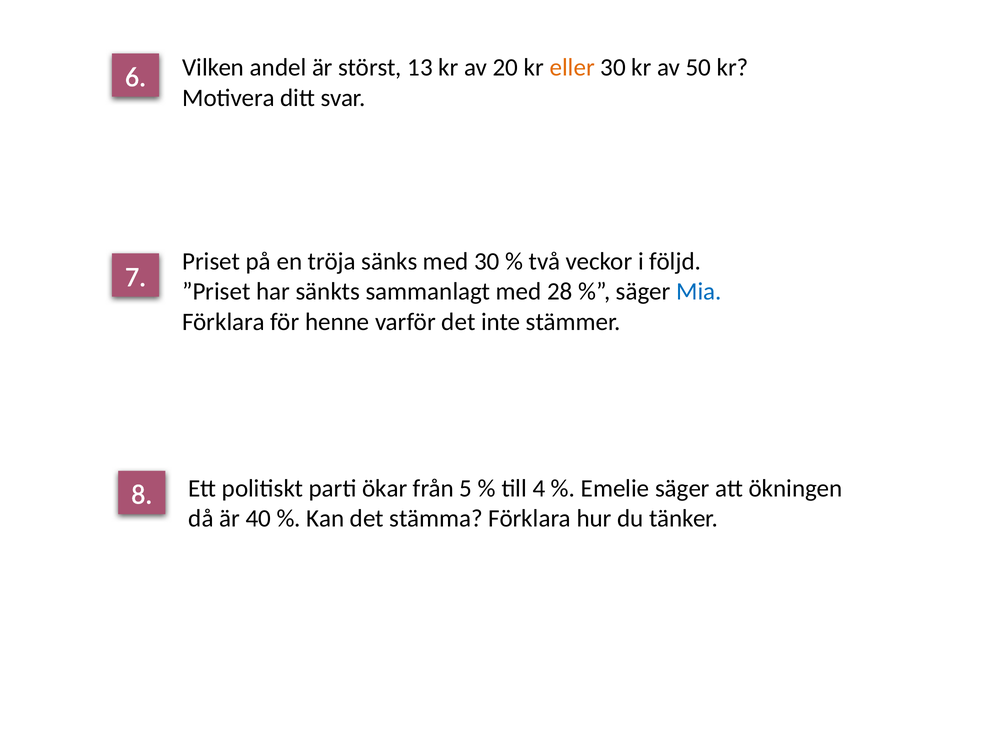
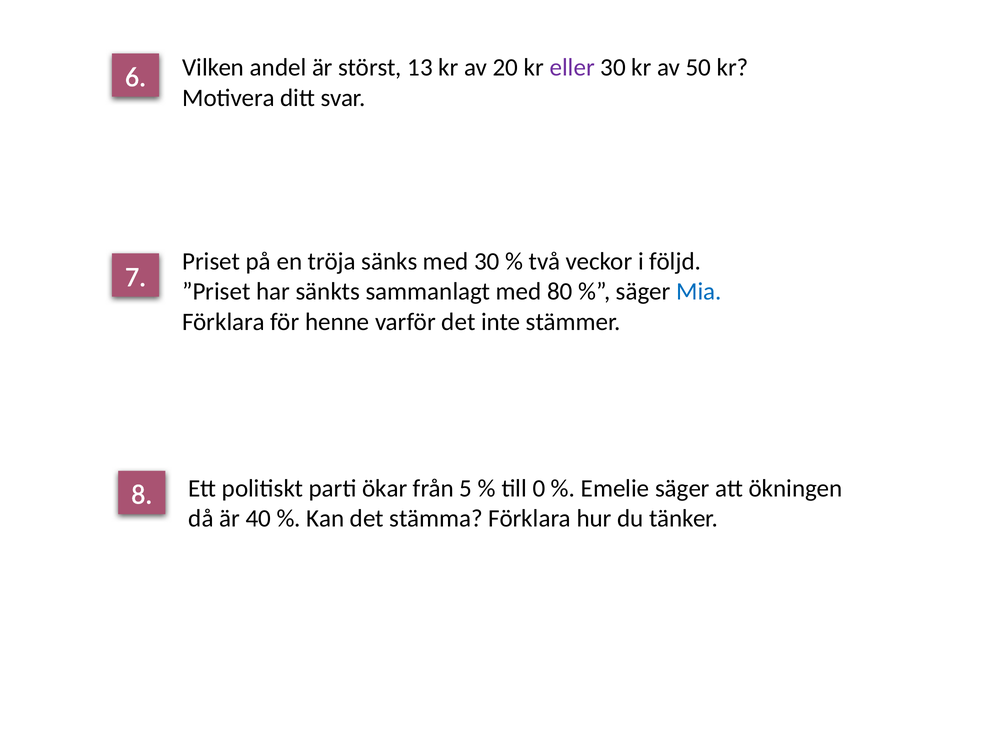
eller colour: orange -> purple (572, 68)
28: 28 -> 80 (560, 291)
4: 4 -> 0 (539, 488)
